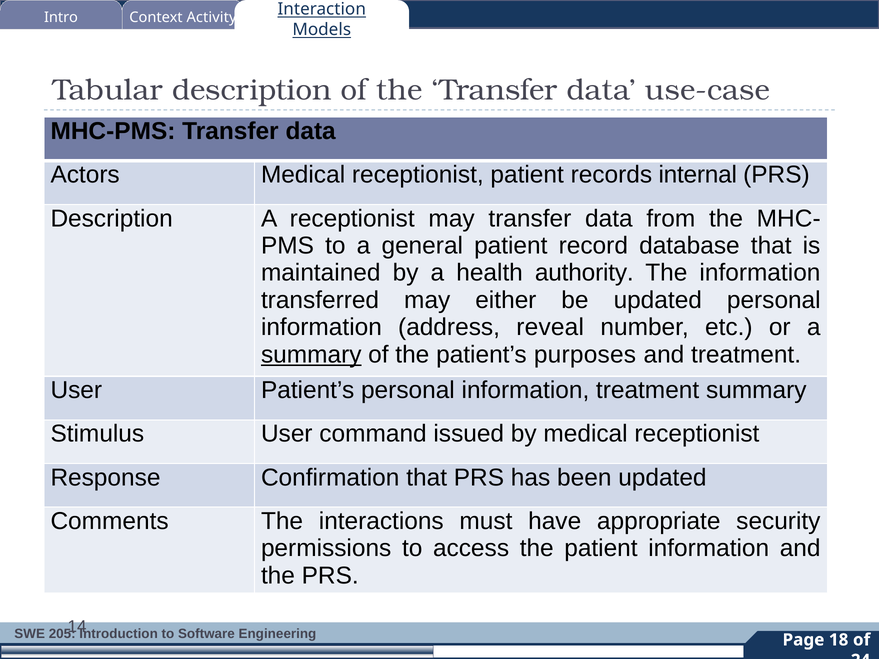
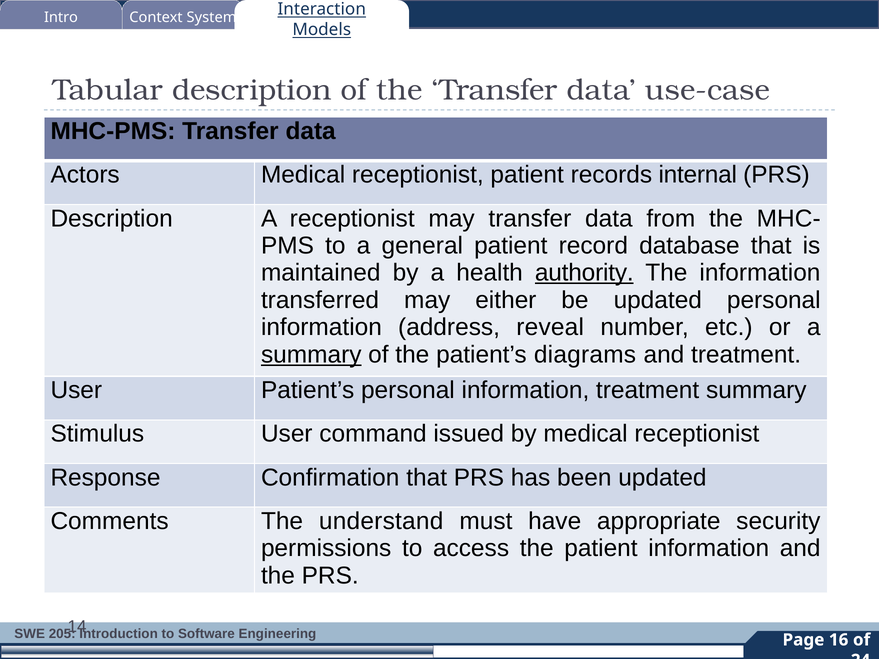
Activity: Activity -> System (212, 17)
authority underline: none -> present (584, 273)
purposes: purposes -> diagrams (585, 355)
interactions: interactions -> understand (381, 521)
18: 18 -> 16 (839, 640)
